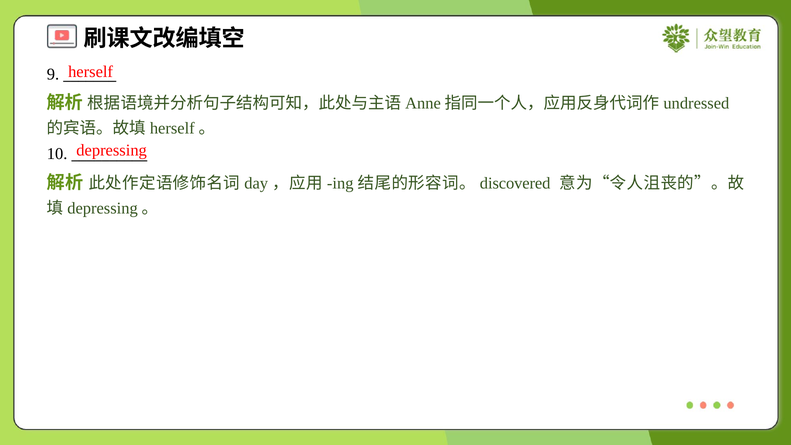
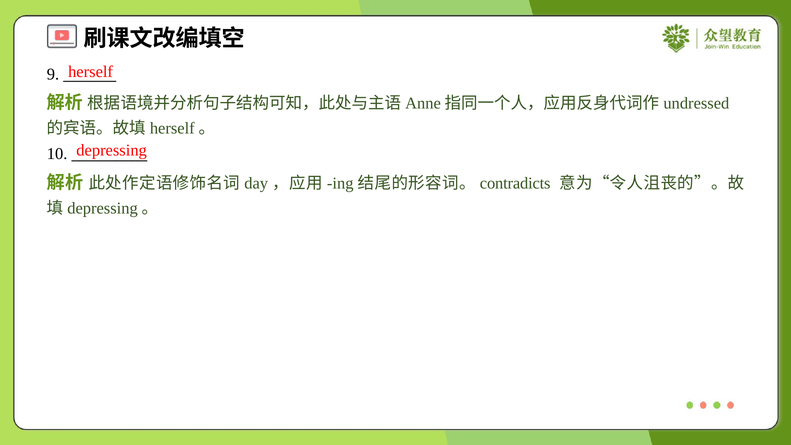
discovered: discovered -> contradicts (515, 183)
